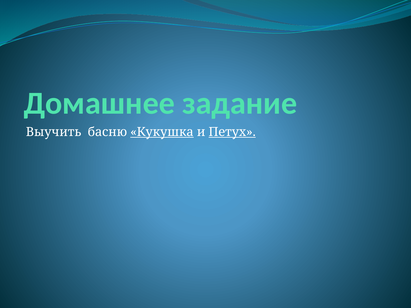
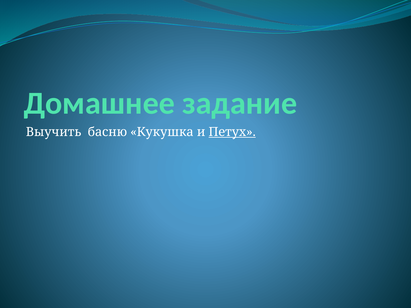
Кукушка underline: present -> none (162, 132)
